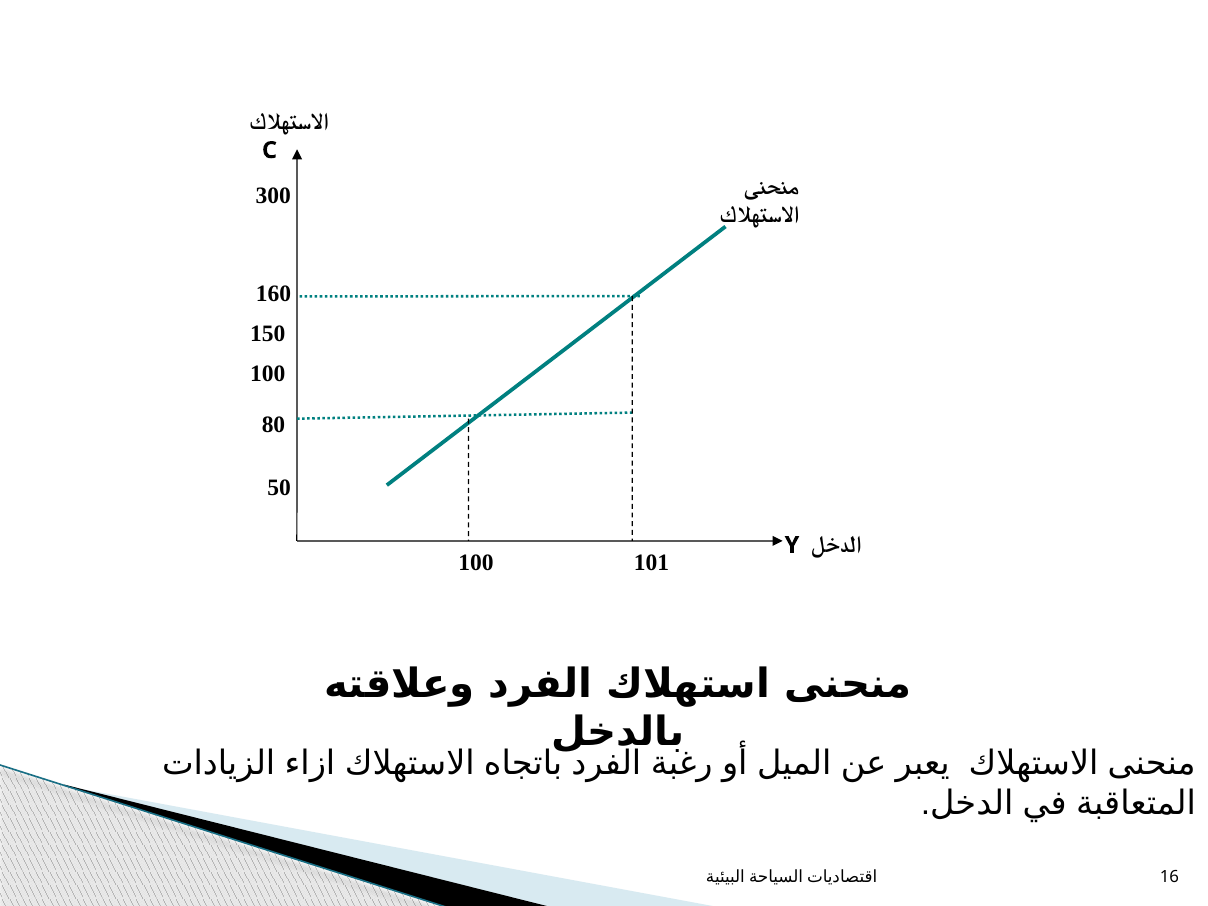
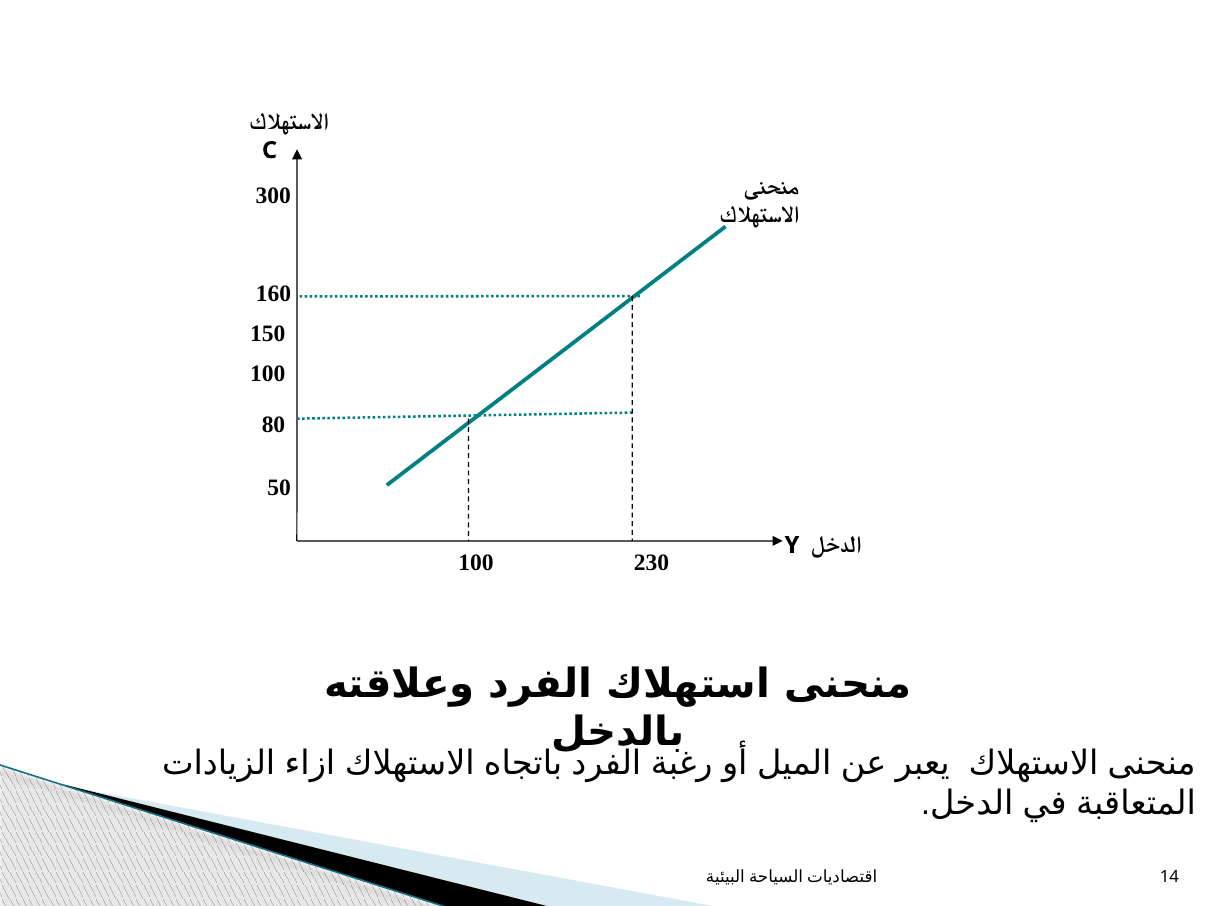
101: 101 -> 230 (651, 563)
16: 16 -> 14 (1169, 877)
